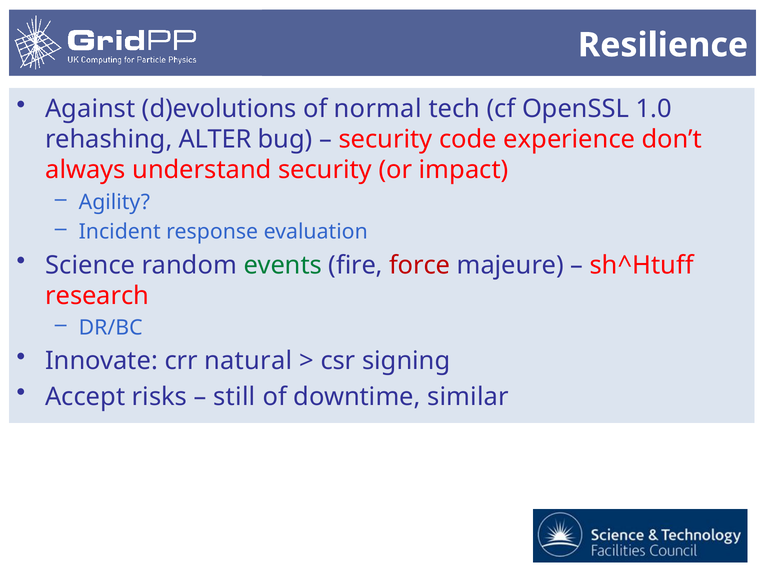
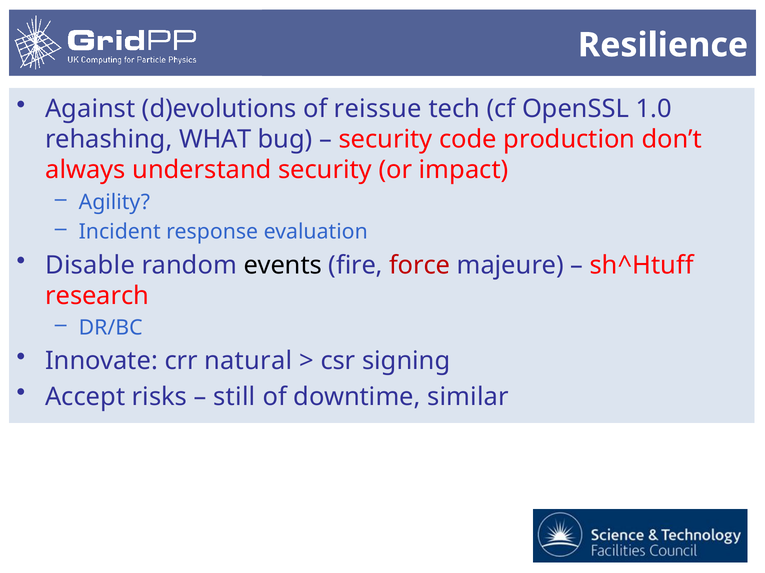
normal: normal -> reissue (378, 109)
ALTER: ALTER -> WHAT (215, 140)
experience: experience -> production (569, 140)
Science: Science -> Disable (90, 265)
events colour: green -> black (283, 265)
